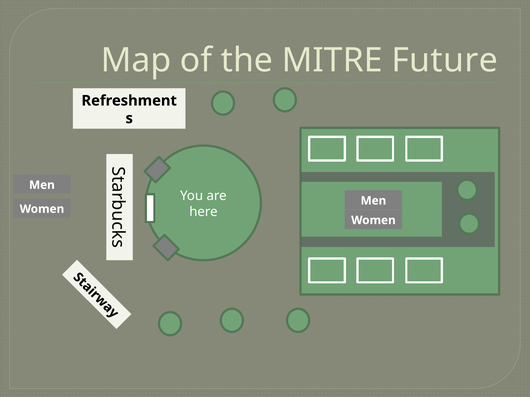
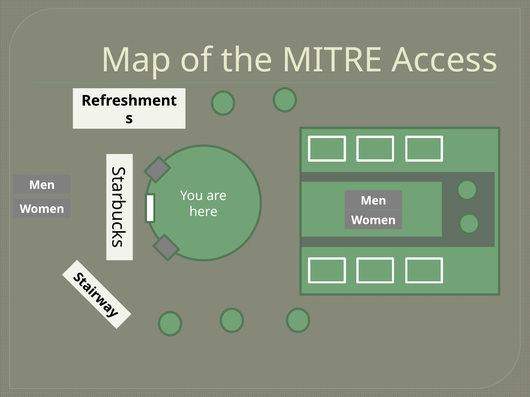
Future: Future -> Access (445, 60)
